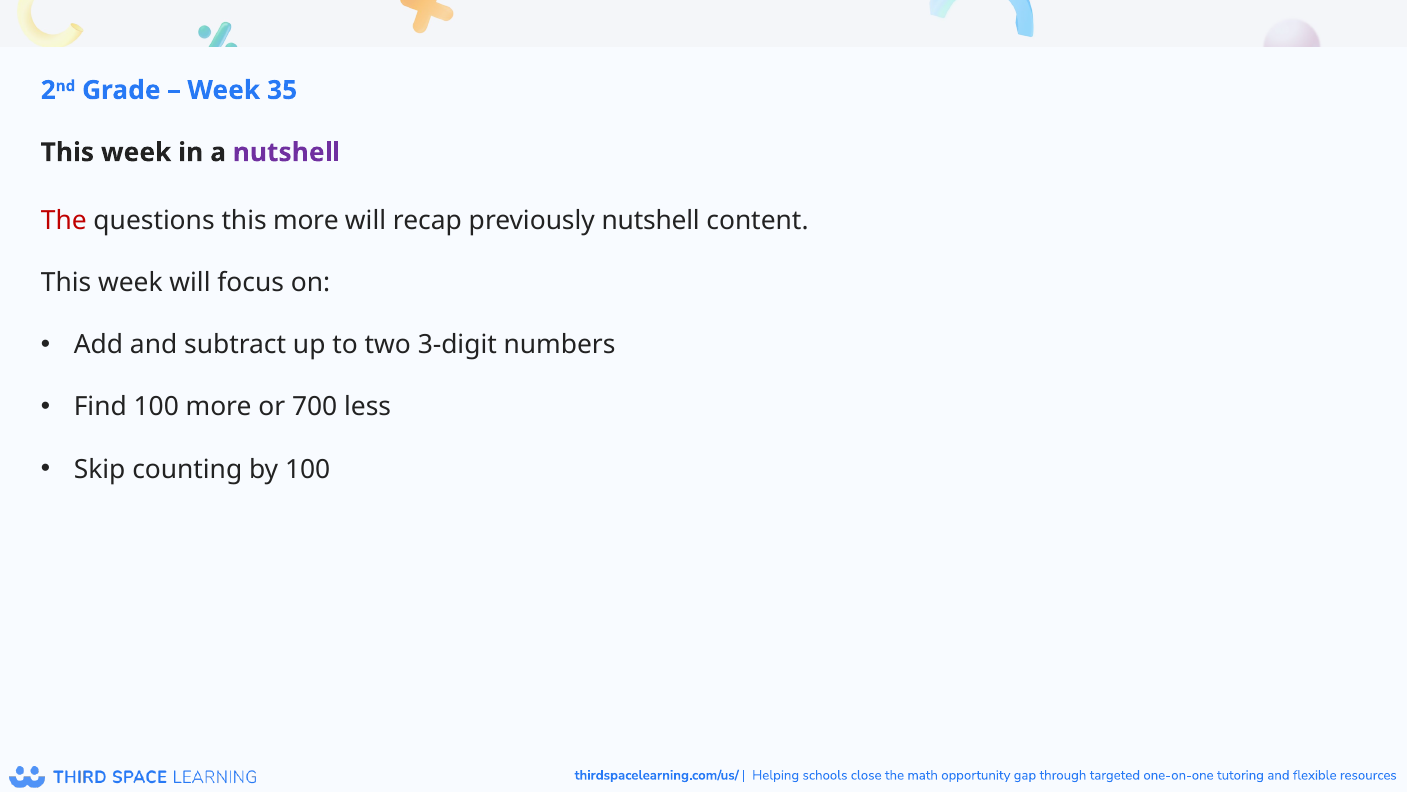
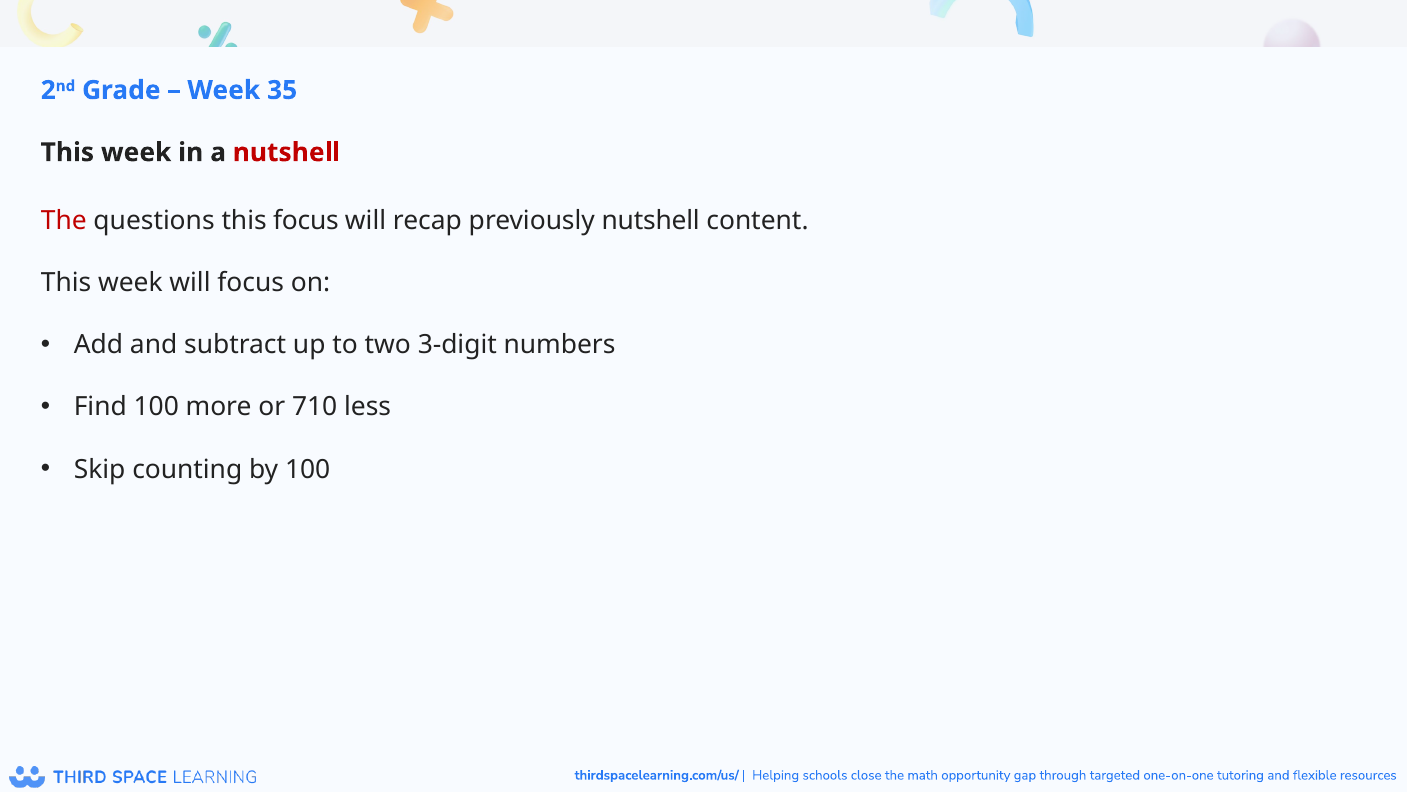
nutshell colour: purple -> red (287, 152)
this more: more -> focus (306, 220)
700: 700 -> 710 (315, 407)
